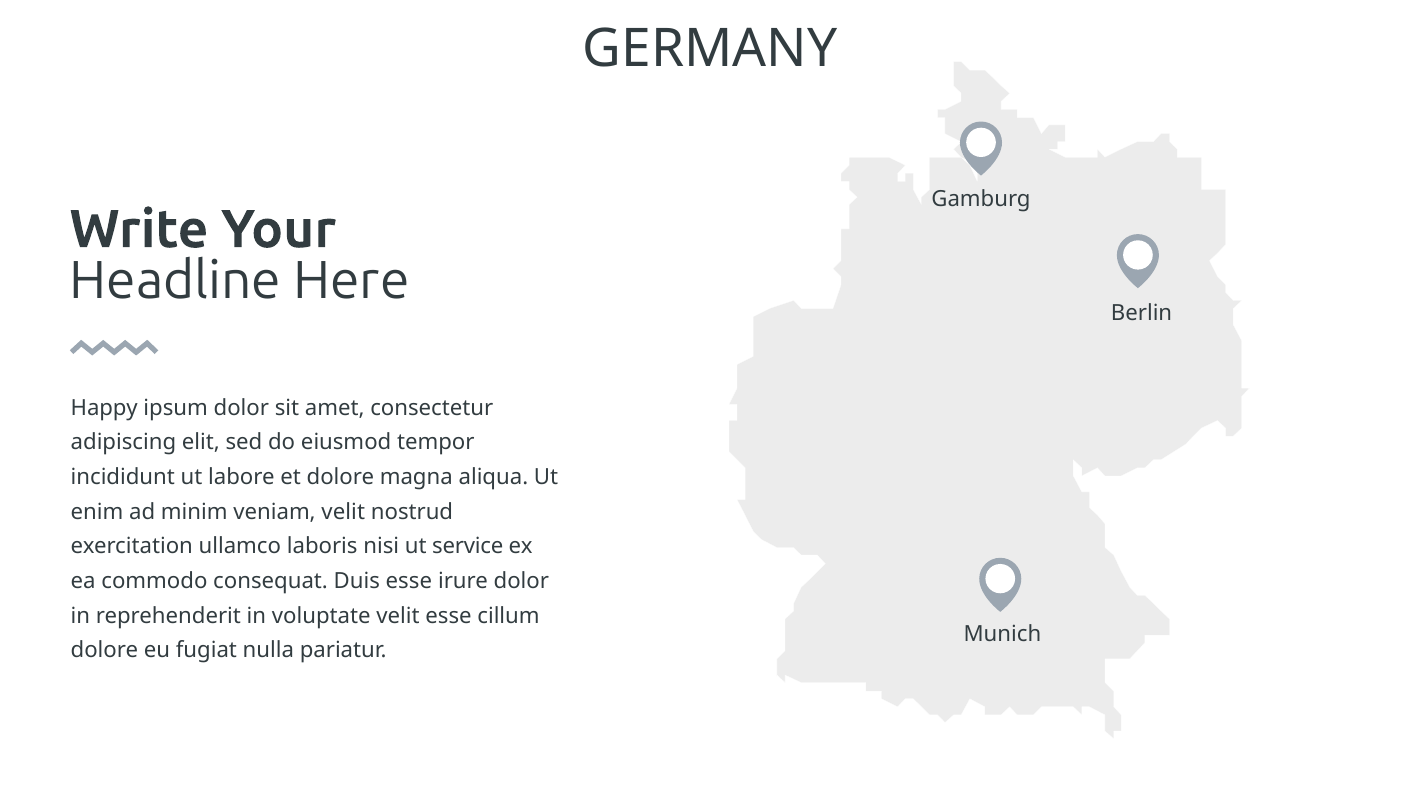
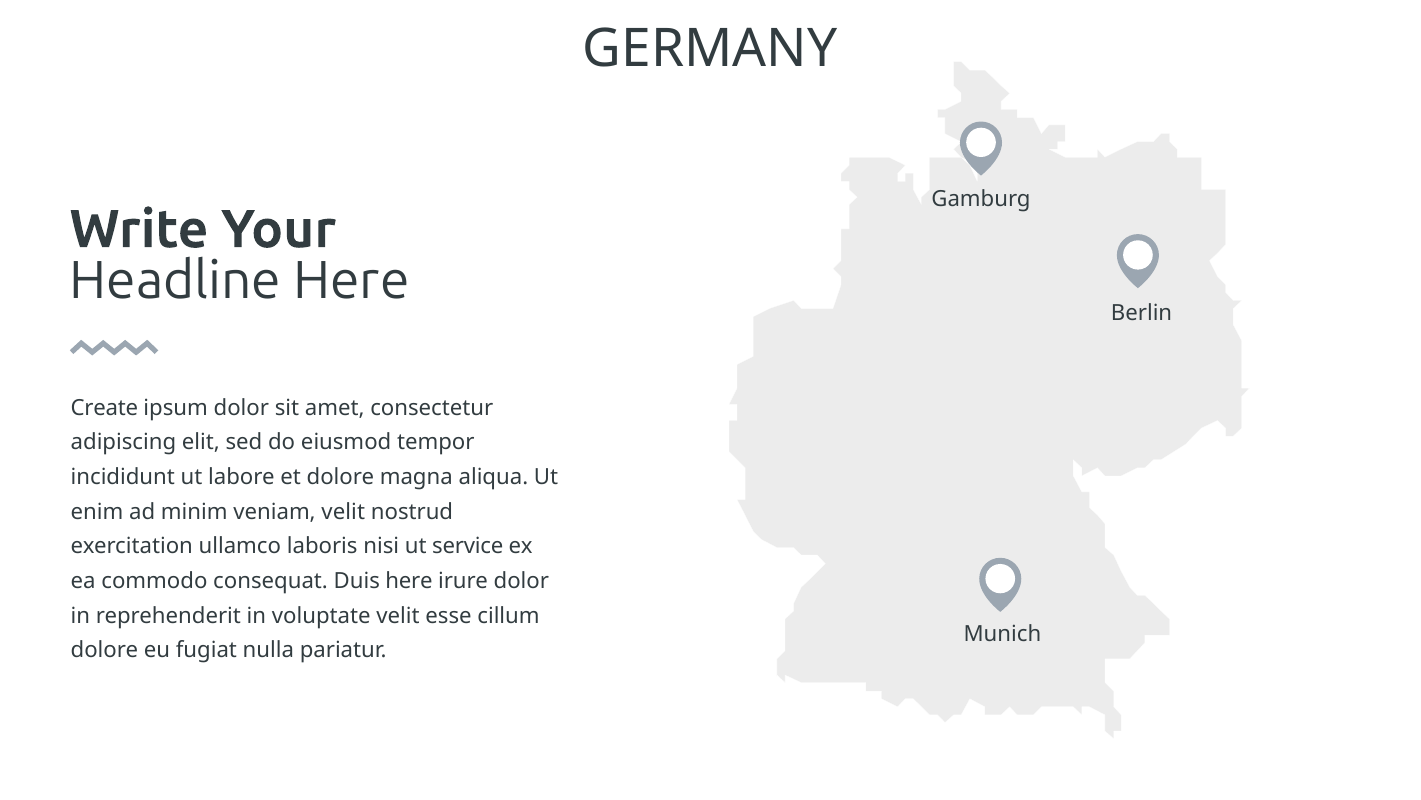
Happy: Happy -> Create (104, 407)
Duis esse: esse -> here (409, 581)
